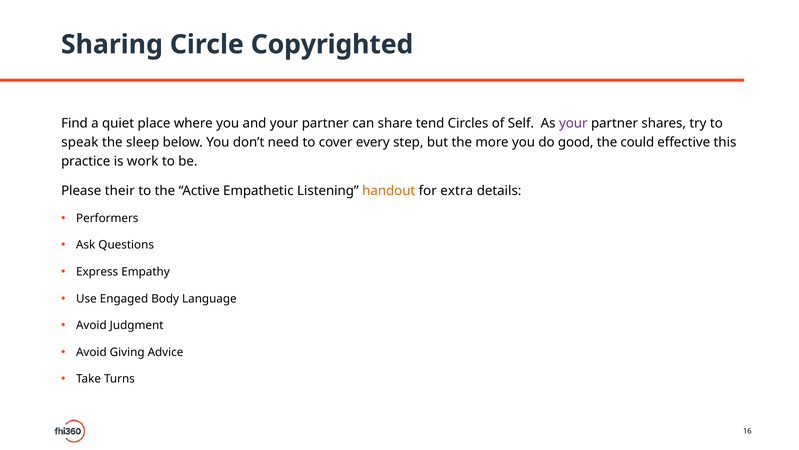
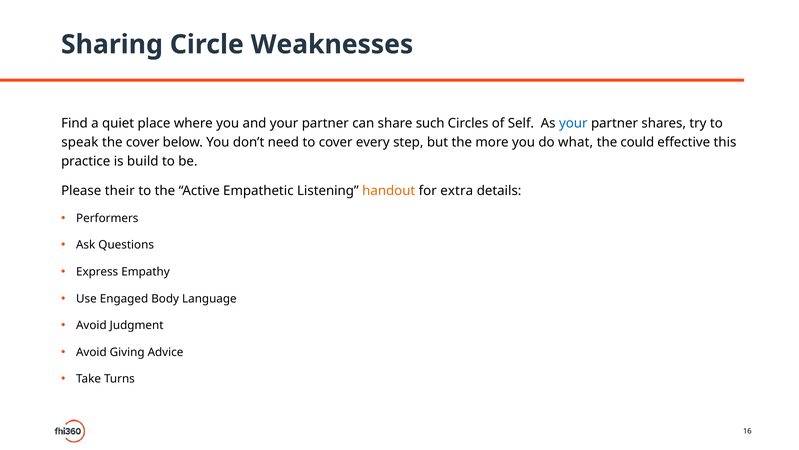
Copyrighted: Copyrighted -> Weaknesses (332, 44)
tend: tend -> such (430, 123)
your colour: purple -> blue (573, 123)
the sleep: sleep -> cover (143, 142)
good: good -> what (576, 142)
work: work -> build (143, 161)
